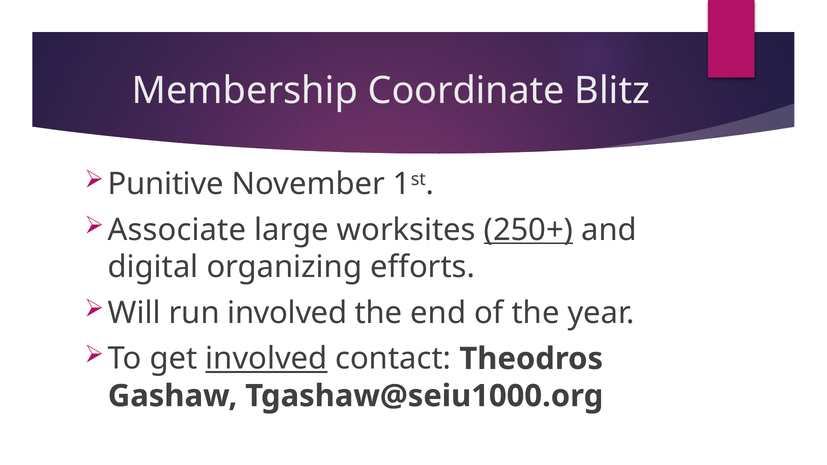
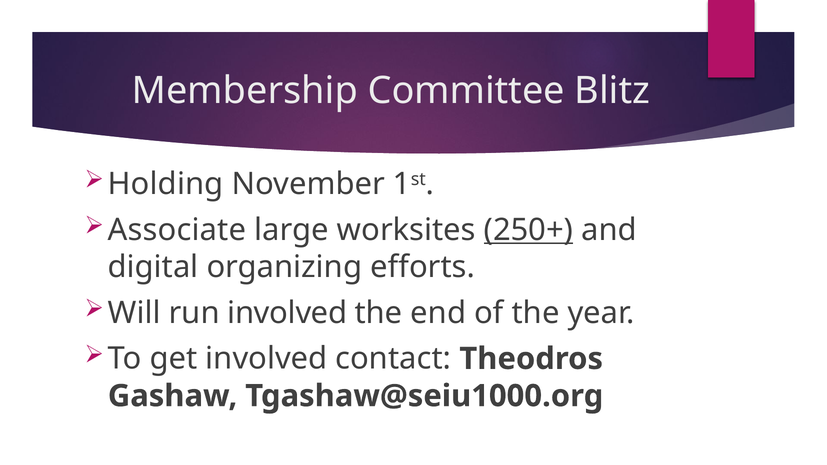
Coordinate: Coordinate -> Committee (466, 91)
Punitive: Punitive -> Holding (166, 184)
involved underline: present -> none (266, 359)
